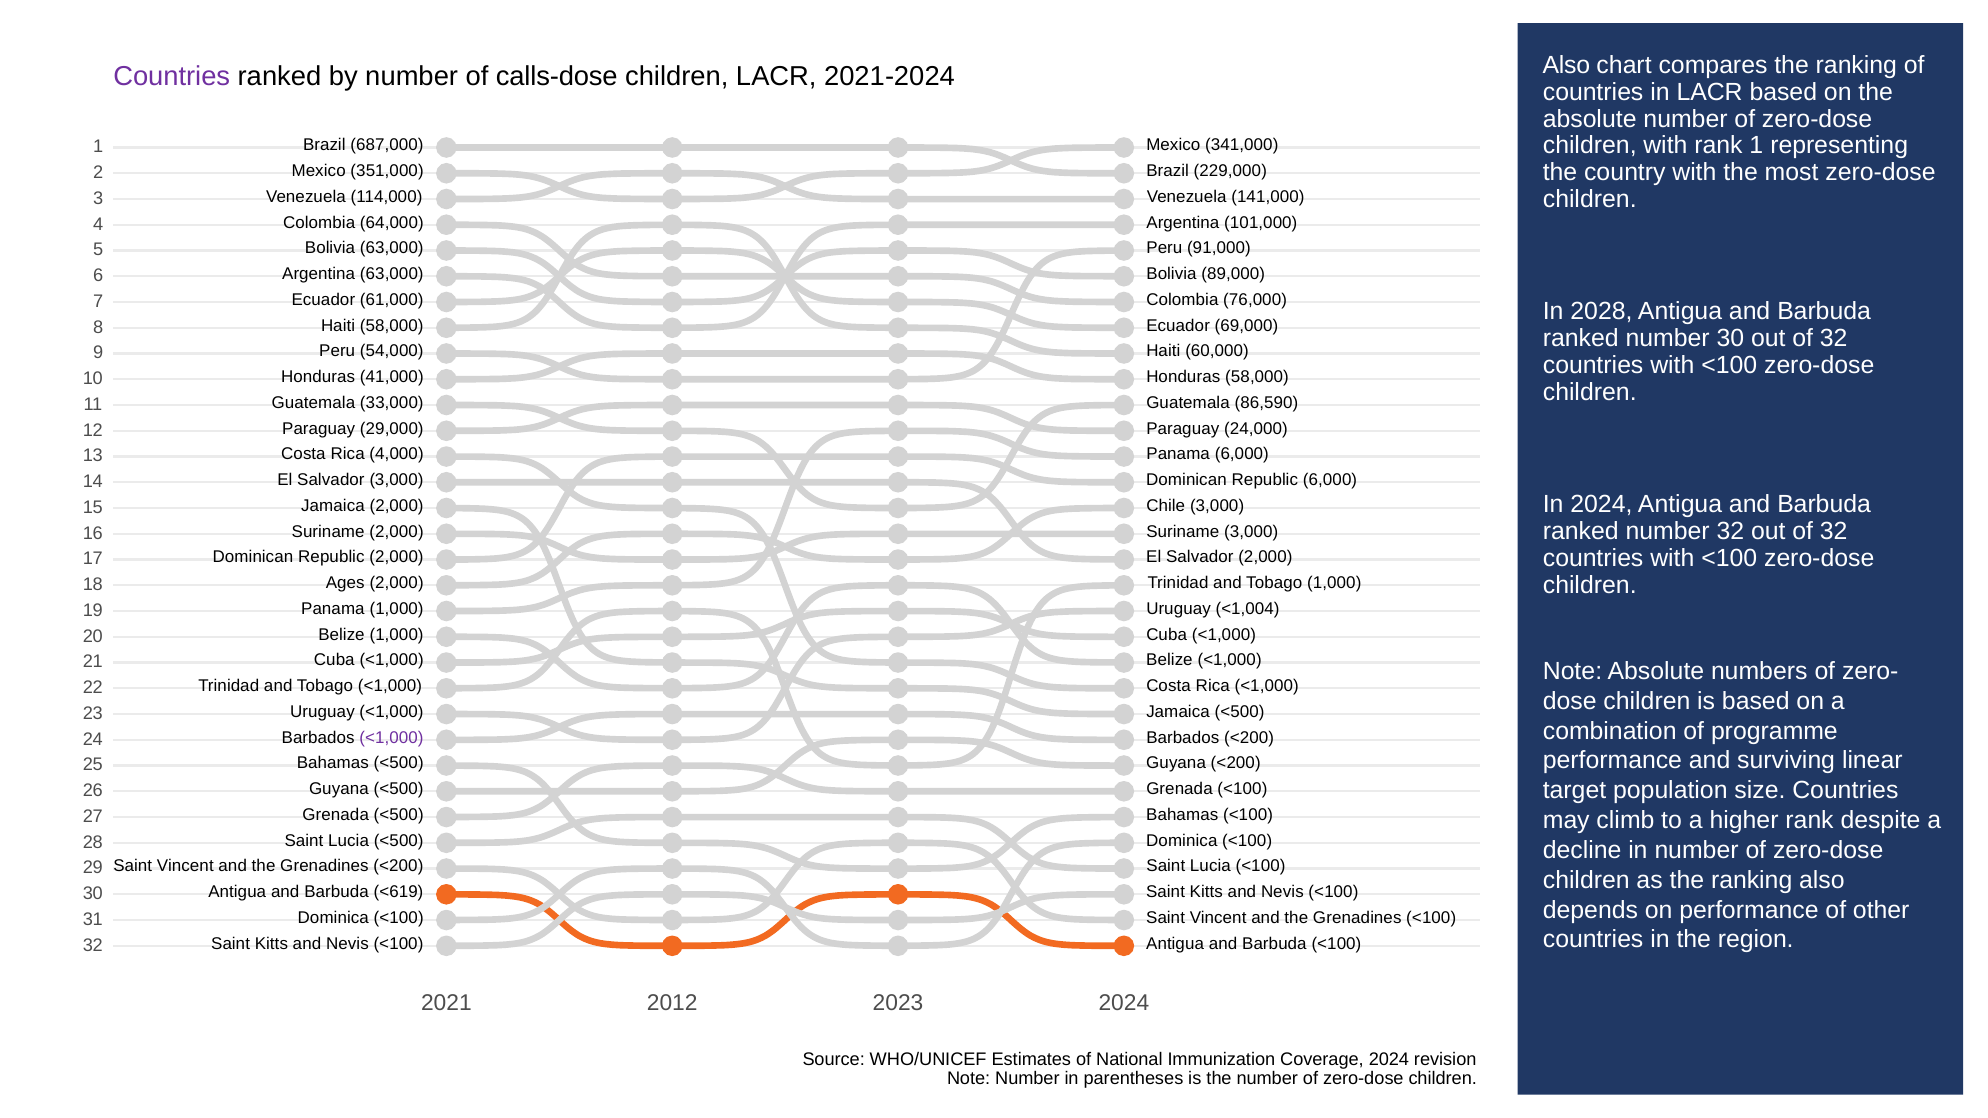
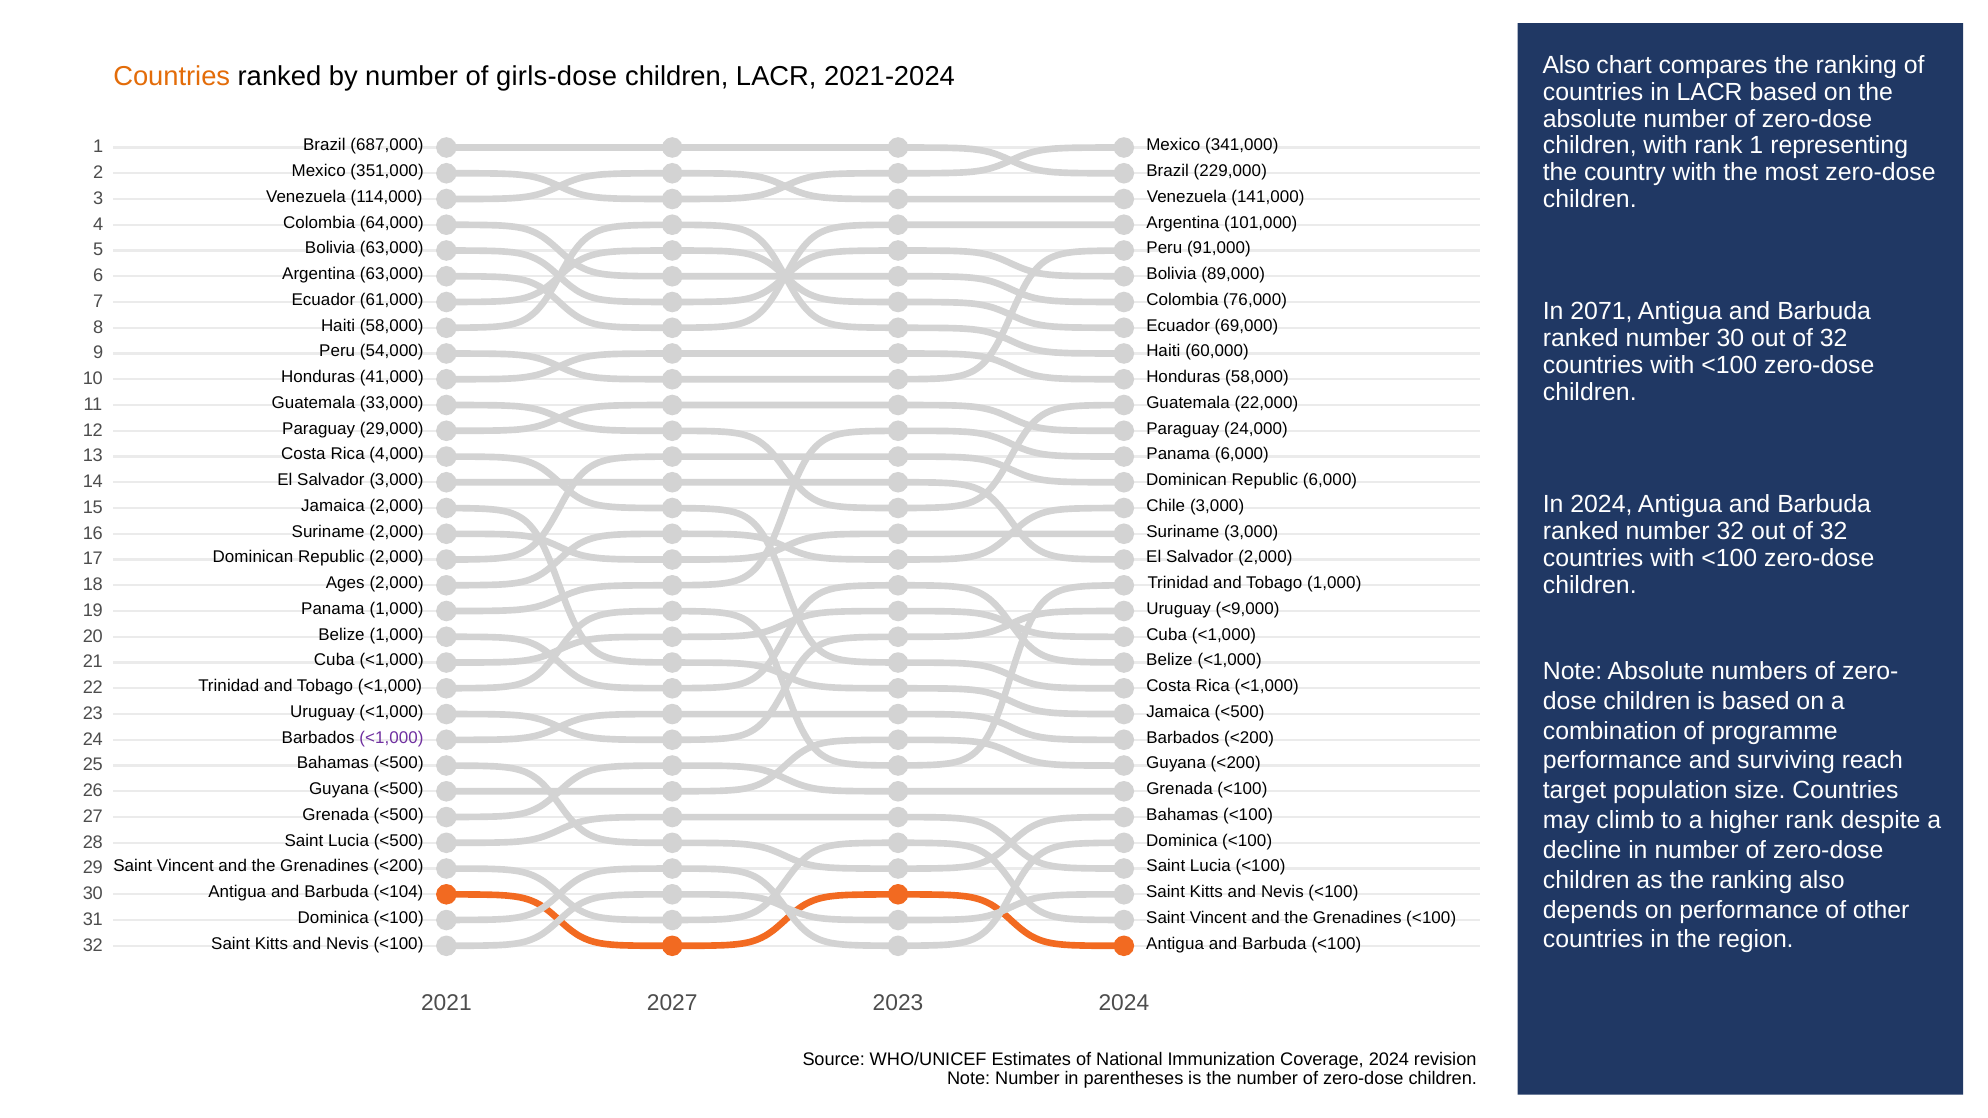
Countries colour: purple -> orange (172, 77)
calls-dose: calls-dose -> girls-dose (557, 77)
2028: 2028 -> 2071 (1601, 312)
86,590: 86,590 -> 22,000 (1266, 403)
<1,004: <1,004 -> <9,000 (1248, 609)
linear: linear -> reach (1872, 761)
<619: <619 -> <104 (399, 892)
2012: 2012 -> 2027 (672, 1003)
